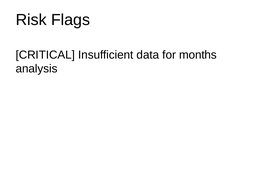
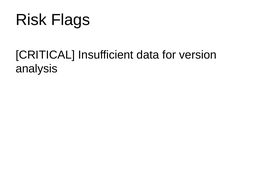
months: months -> version (198, 55)
